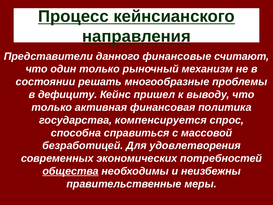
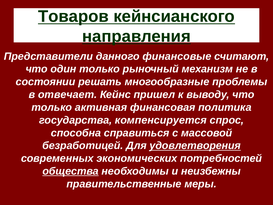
Процесс: Процесс -> Товаров (73, 16)
дефициту: дефициту -> отвечает (68, 94)
удовлетворения underline: none -> present (195, 145)
